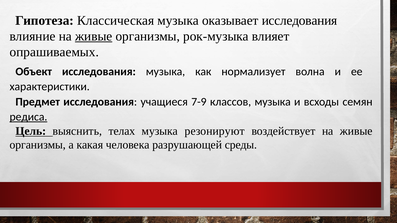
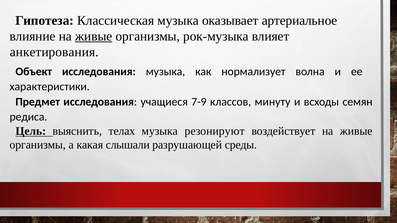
оказывает исследования: исследования -> артериальное (299, 21)
опрашиваемых: опрашиваемых -> анкетирования (54, 52)
классов музыка: музыка -> минуту (273, 102)
редиса underline: present -> none (28, 117)
человека: человека -> слышали (128, 145)
